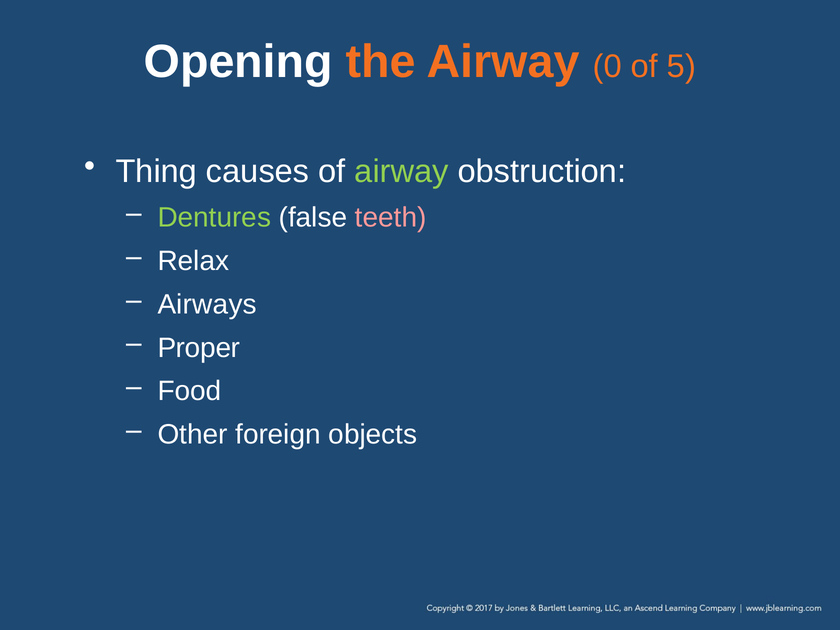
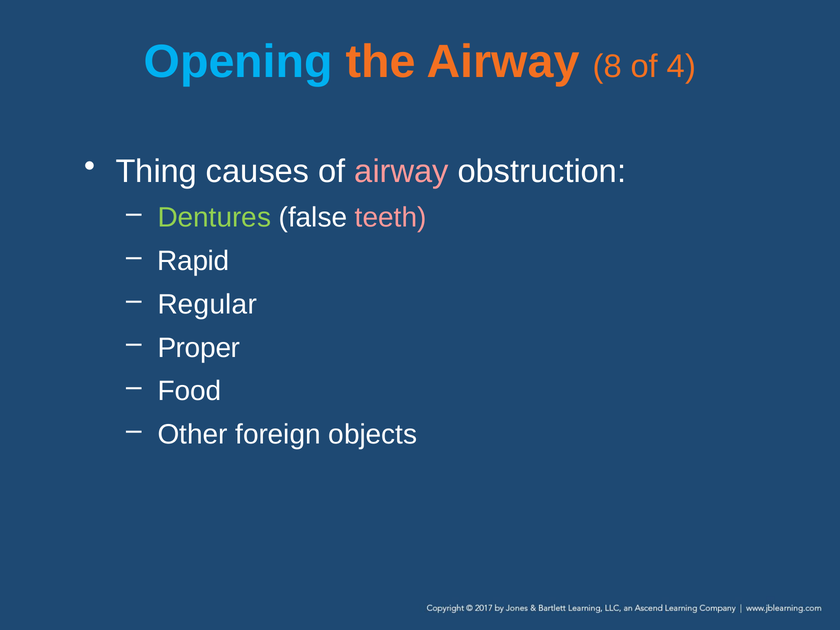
Opening colour: white -> light blue (238, 62)
0: 0 -> 8 (607, 66)
5: 5 -> 4 (681, 66)
airway colour: light green -> pink (402, 172)
Relax: Relax -> Rapid (193, 261)
Airways: Airways -> Regular (207, 304)
